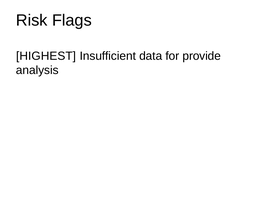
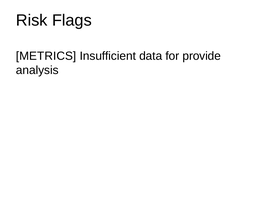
HIGHEST: HIGHEST -> METRICS (46, 56)
